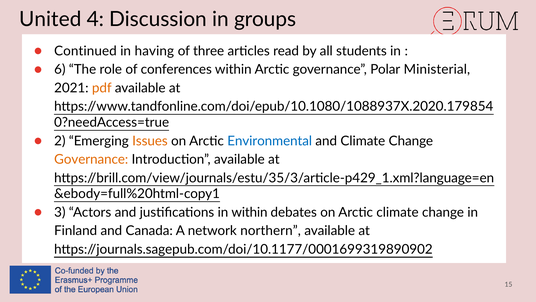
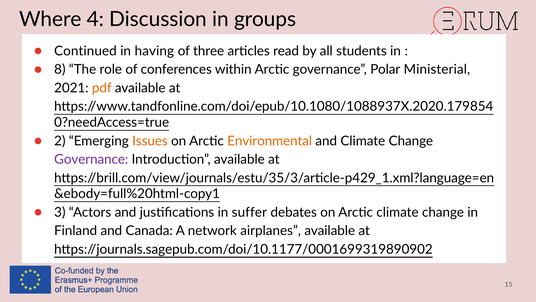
United: United -> Where (50, 19)
6: 6 -> 8 (60, 69)
Environmental colour: blue -> orange (270, 141)
Governance colour: orange -> purple (91, 159)
in within: within -> suffer (249, 212)
northern: northern -> airplanes (271, 230)
